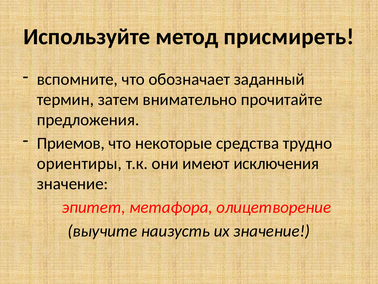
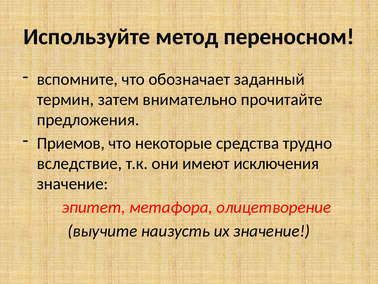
присмиреть: присмиреть -> переносном (289, 37)
ориентиры: ориентиры -> вследствие (79, 163)
